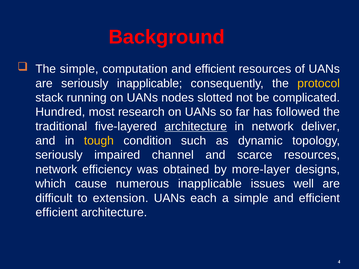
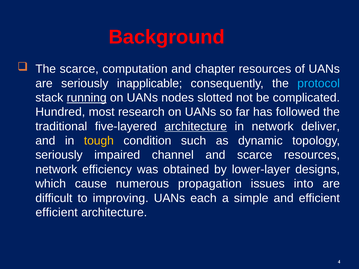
The simple: simple -> scarce (79, 69)
computation and efficient: efficient -> chapter (215, 69)
protocol colour: yellow -> light blue (319, 83)
running underline: none -> present (87, 98)
more-layer: more-layer -> lower-layer (261, 170)
numerous inapplicable: inapplicable -> propagation (210, 184)
well: well -> into (304, 184)
extension: extension -> improving (121, 198)
